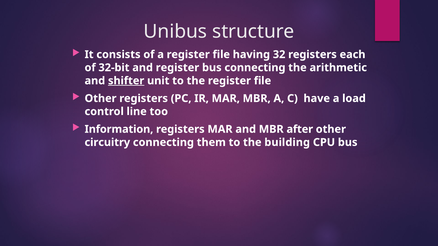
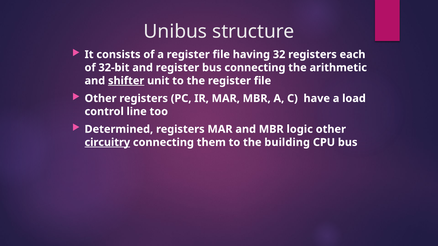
Information: Information -> Determined (119, 129)
after: after -> logic (300, 129)
circuitry underline: none -> present (107, 143)
